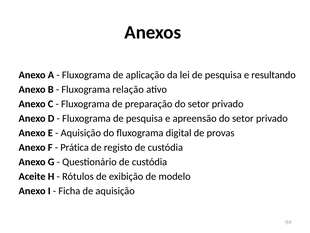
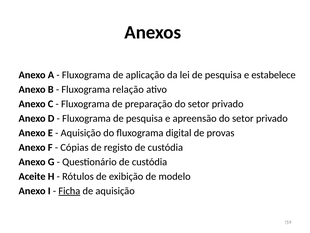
resultando: resultando -> estabelece (274, 75)
Prática: Prática -> Cópias (74, 147)
Ficha underline: none -> present (69, 190)
